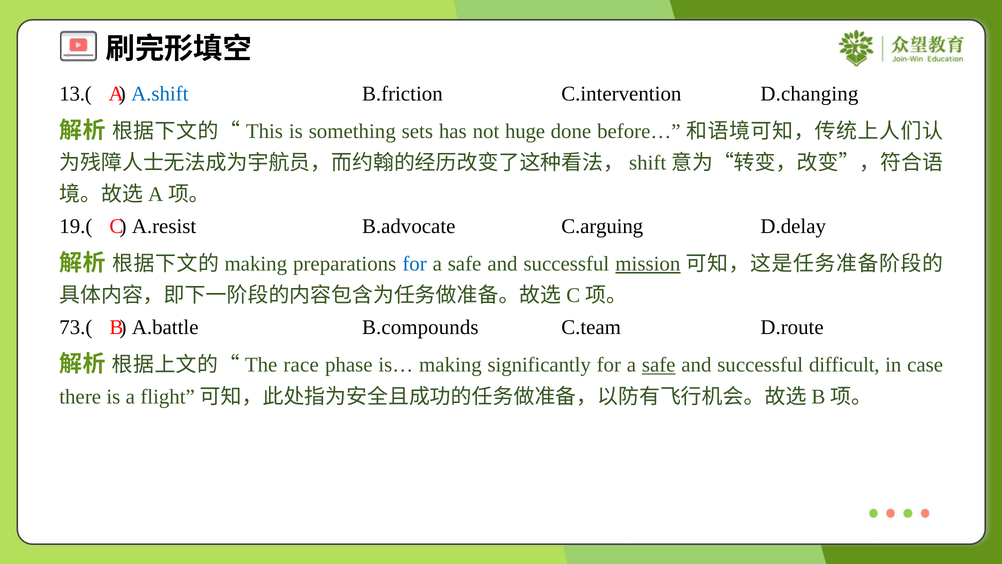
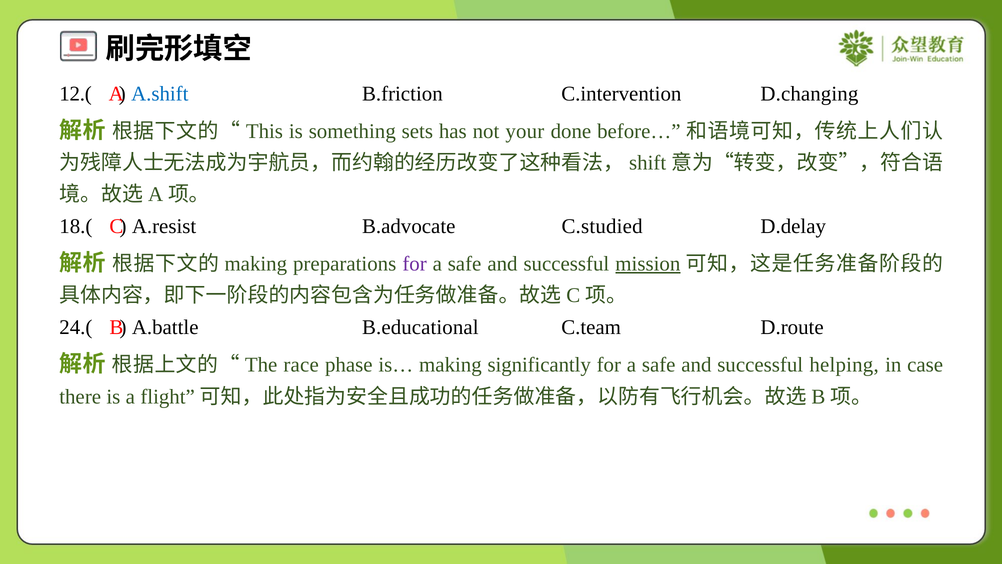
13.(: 13.( -> 12.( (76, 94)
huge: huge -> your (525, 131)
19.(: 19.( -> 18.( (76, 226)
C.arguing: C.arguing -> C.studied (602, 226)
for colour: blue -> purple (415, 264)
73.(: 73.( -> 24.( (76, 327)
B.compounds: B.compounds -> B.educational (420, 327)
safe underline: present -> none (659, 365)
difficult: difficult -> helping (844, 365)
